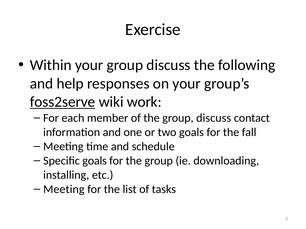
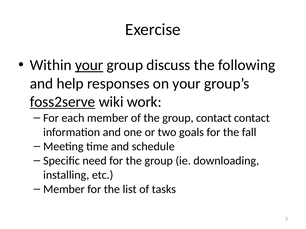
your underline: none -> present (89, 65)
the group discuss: discuss -> contact (214, 118)
Specific goals: goals -> need (95, 161)
Meeting: Meeting -> Member (64, 190)
